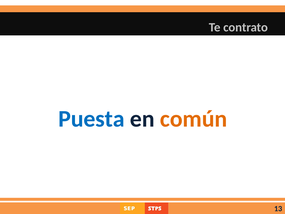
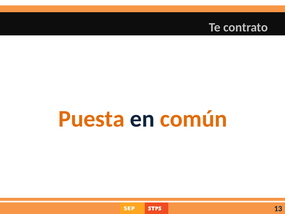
Puesta colour: blue -> orange (91, 119)
